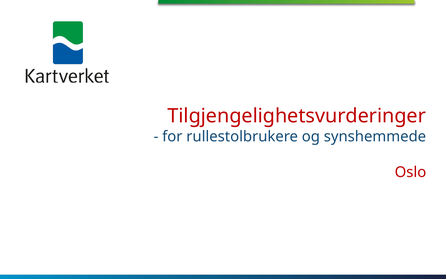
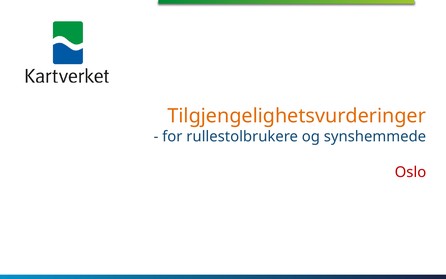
Tilgjengelighetsvurderinger colour: red -> orange (297, 116)
